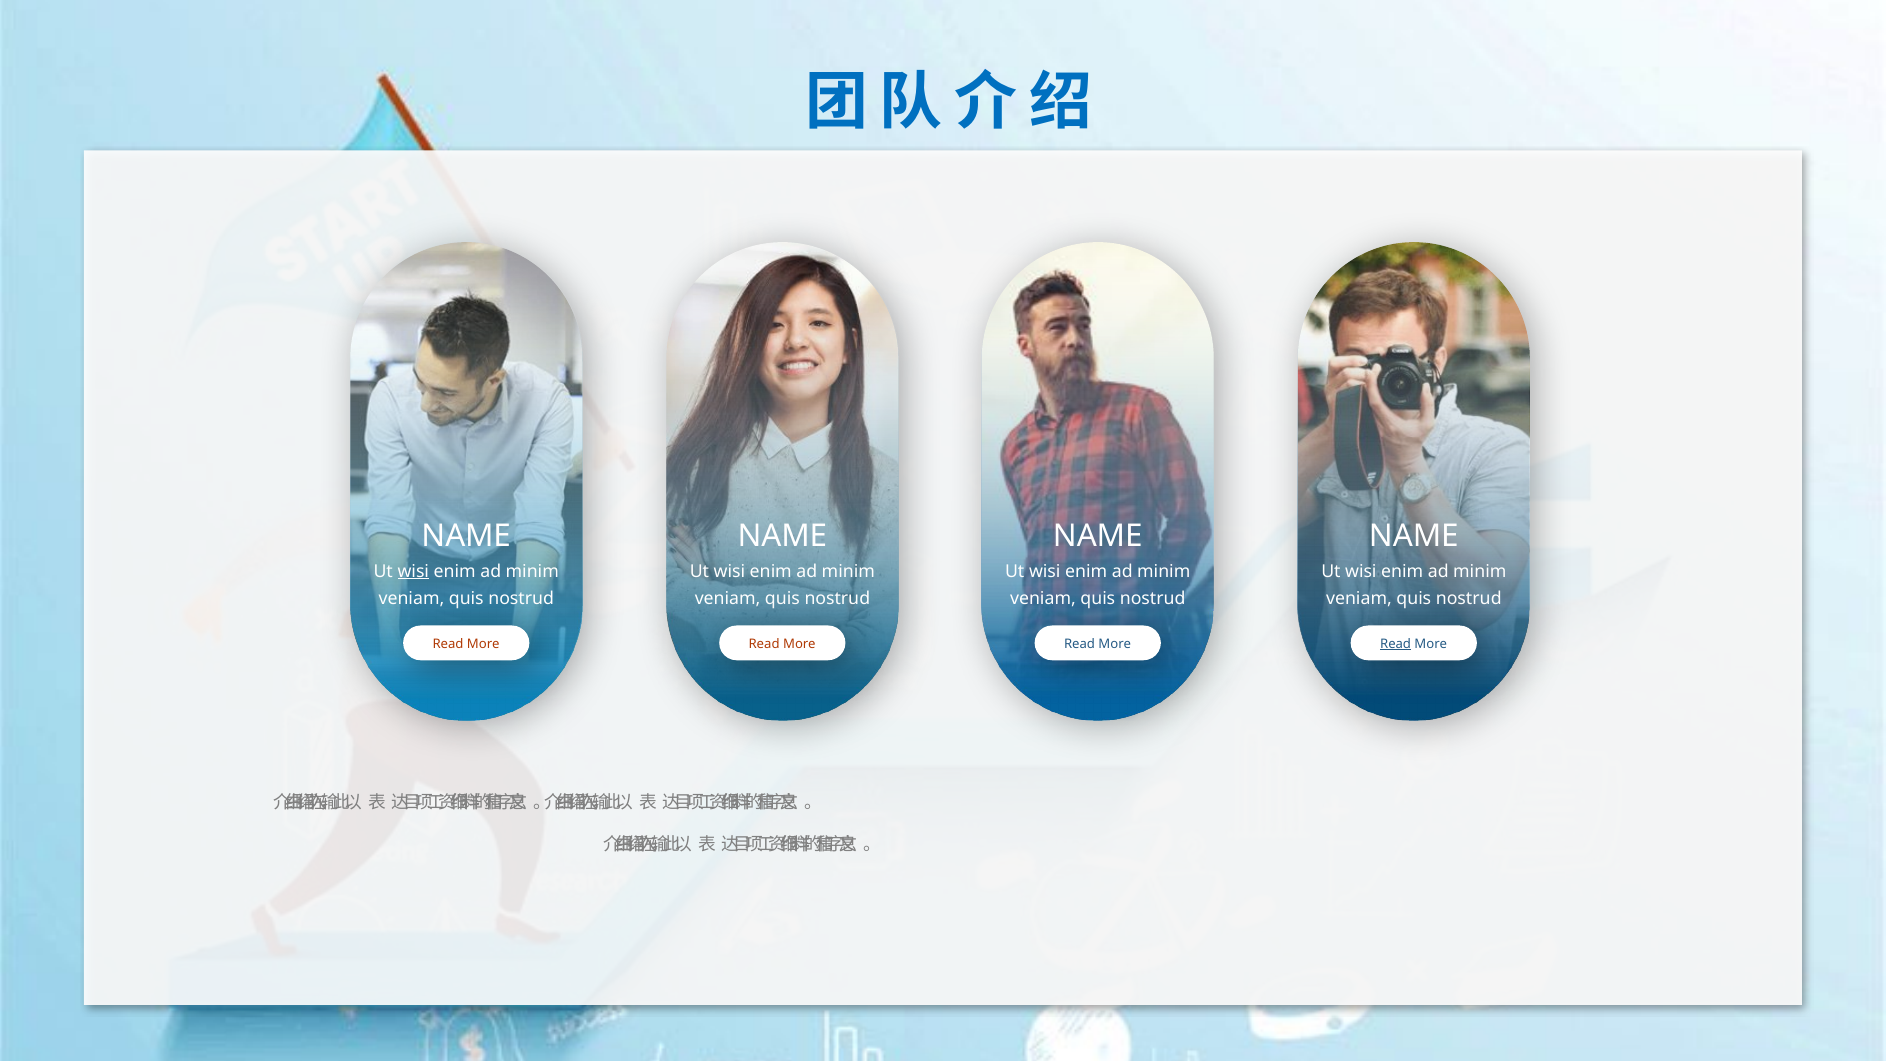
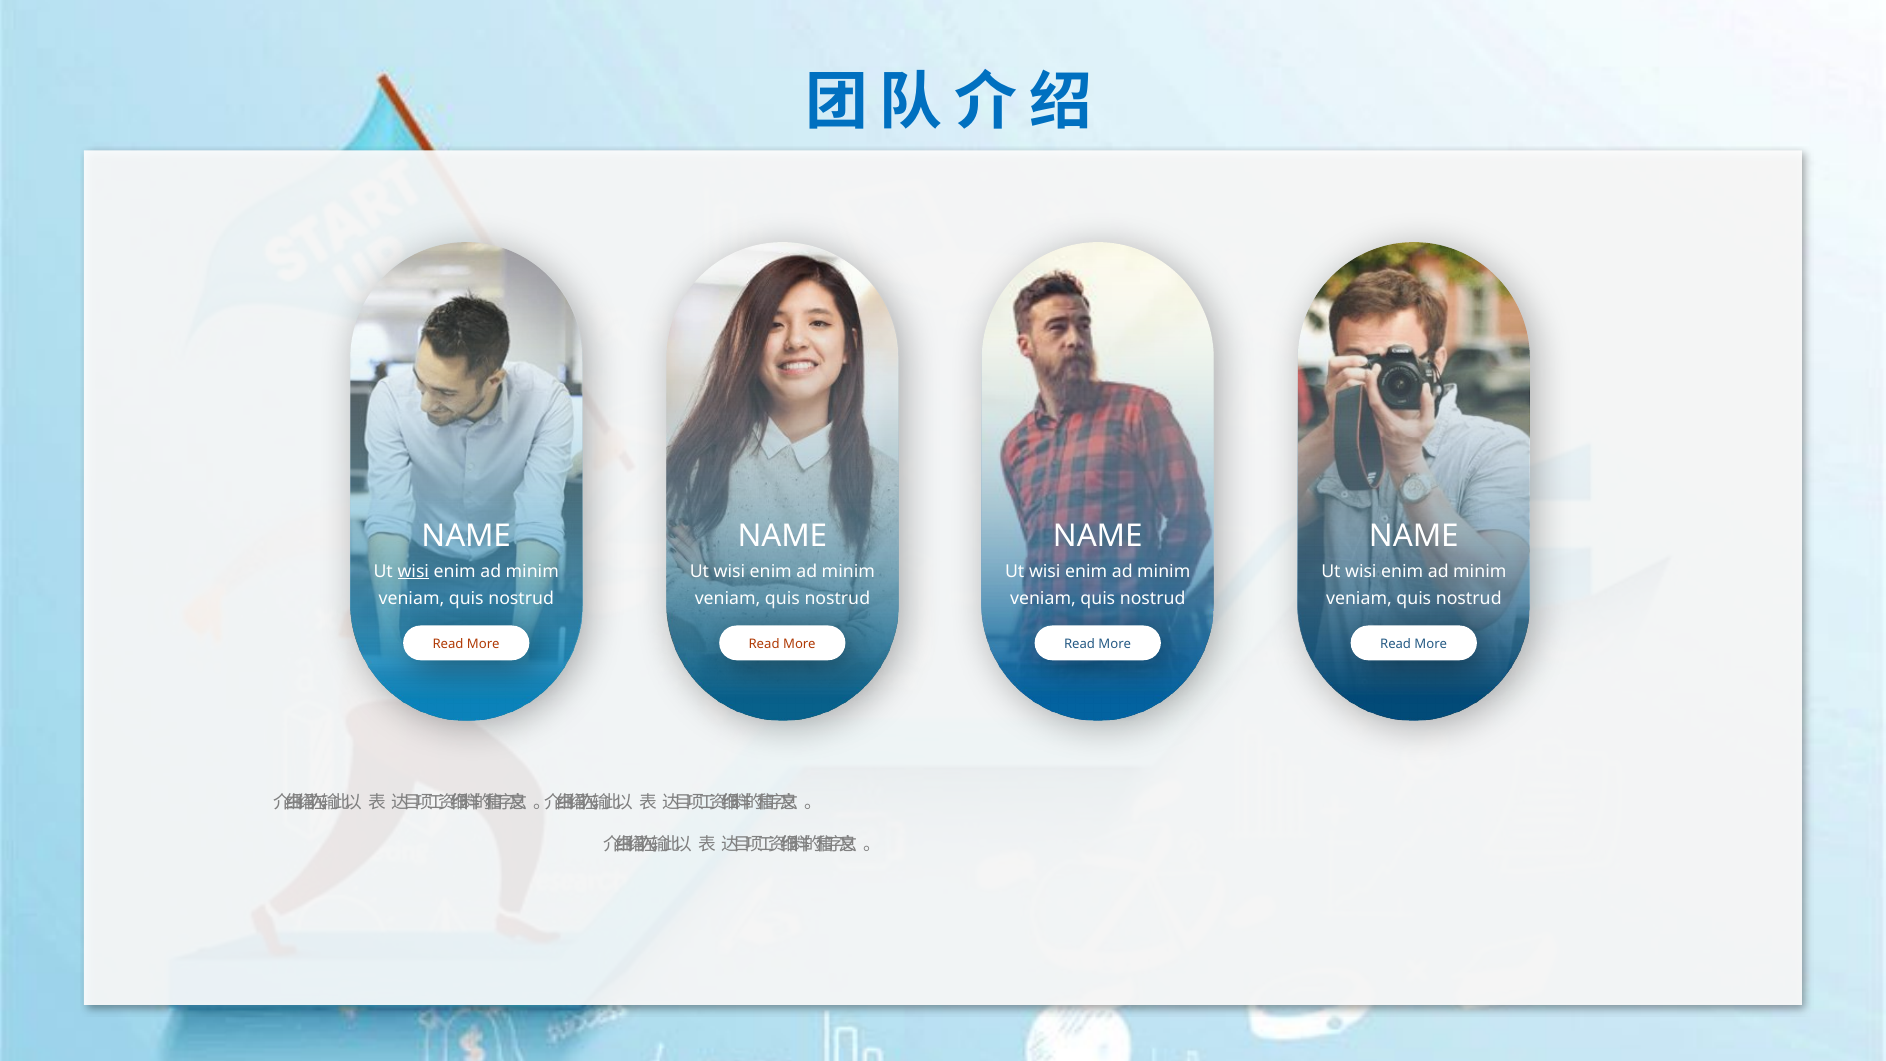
Read underline: present -> none (1396, 644)
